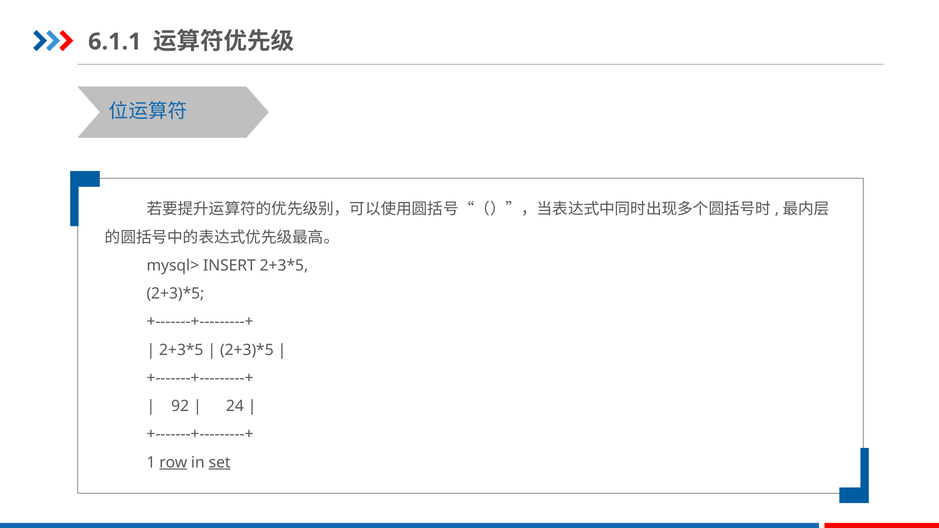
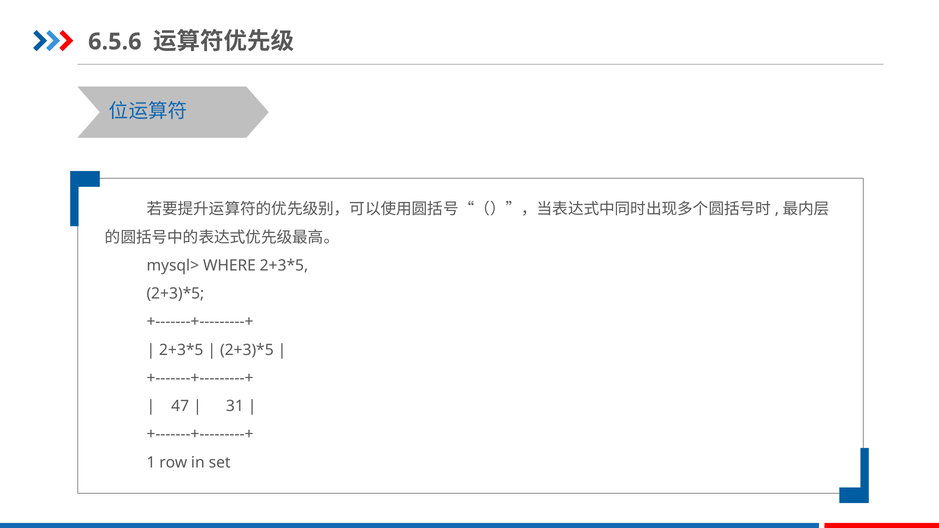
6.1.1: 6.1.1 -> 6.5.6 (115, 42)
INSERT: INSERT -> WHERE (229, 266)
92: 92 -> 47 (180, 407)
24: 24 -> 31 (235, 407)
row underline: present -> none (173, 463)
set underline: present -> none (220, 463)
